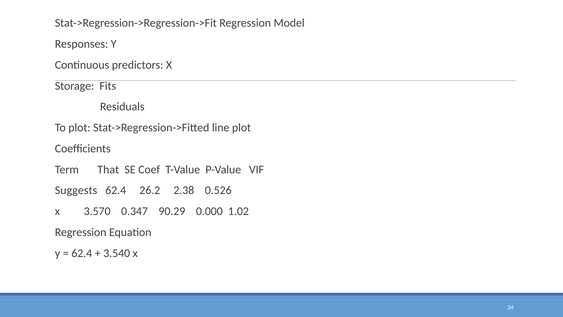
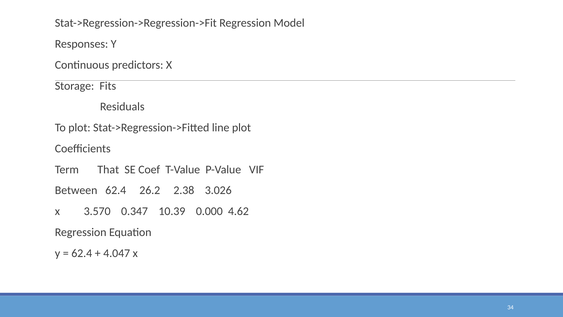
Suggests: Suggests -> Between (76, 190)
0.526: 0.526 -> 3.026 (218, 190)
90.29: 90.29 -> 10.39 (172, 211)
1.02: 1.02 -> 4.62 (238, 211)
3.540: 3.540 -> 4.047 (117, 253)
